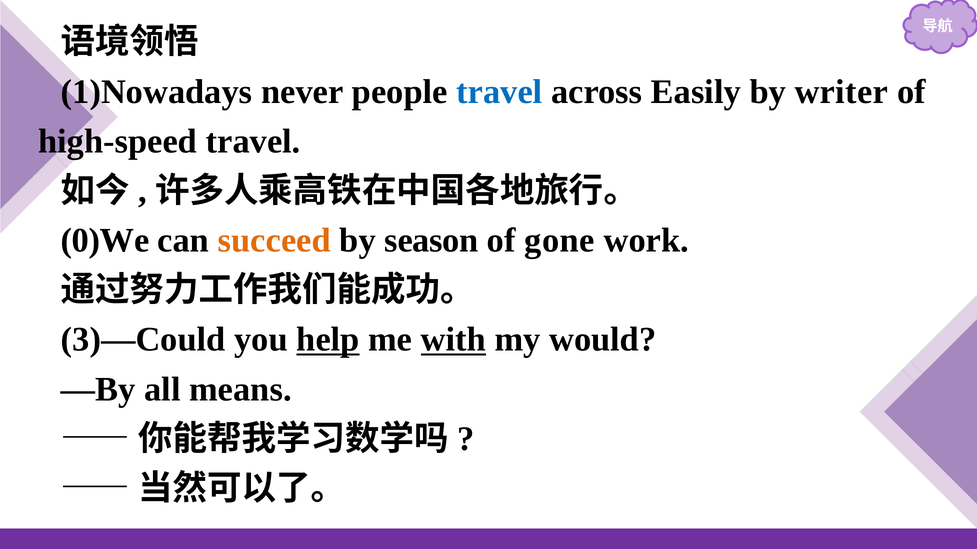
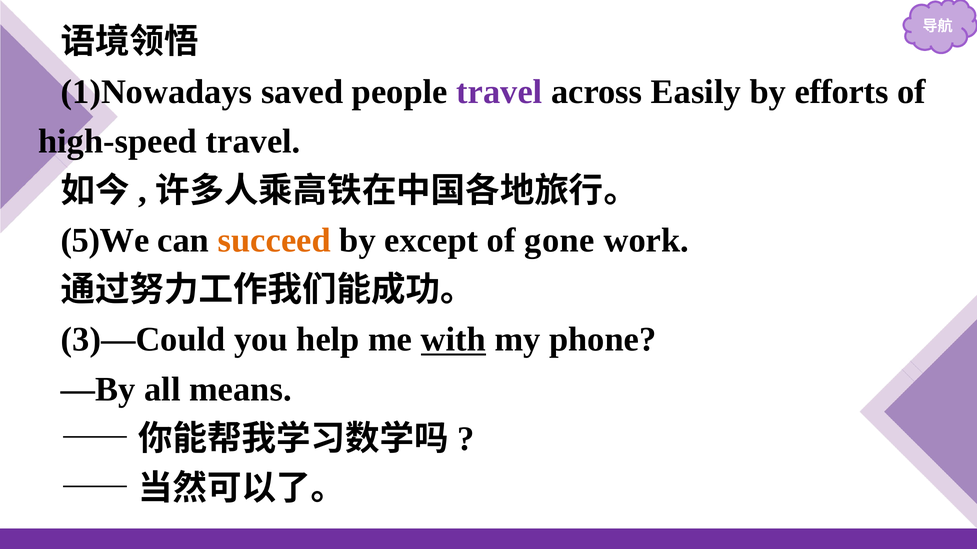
never: never -> saved (302, 92)
travel colour: blue -> purple (499, 92)
writer: writer -> efforts (842, 92)
0)We: 0)We -> 5)We (105, 241)
season: season -> except (431, 241)
help underline: present -> none (328, 340)
would: would -> phone (603, 340)
